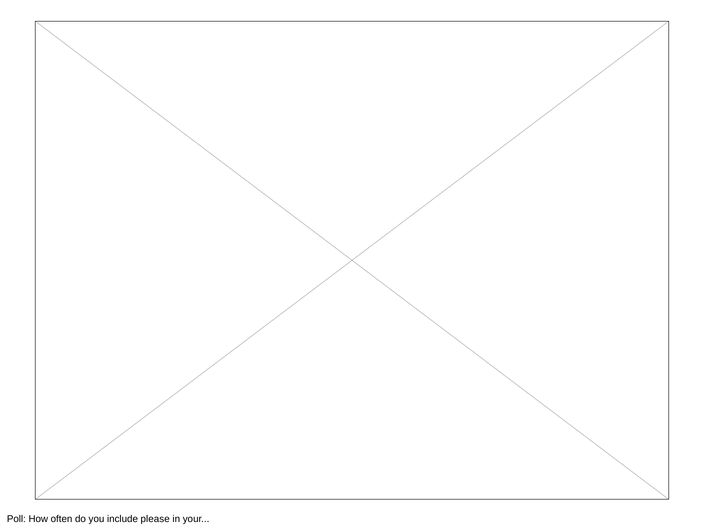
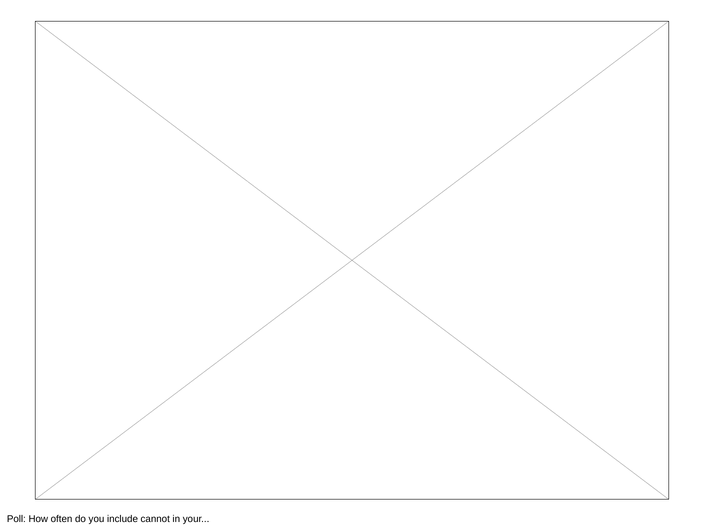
please: please -> cannot (155, 519)
